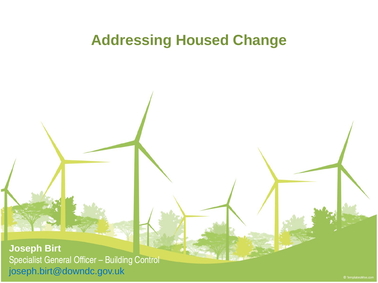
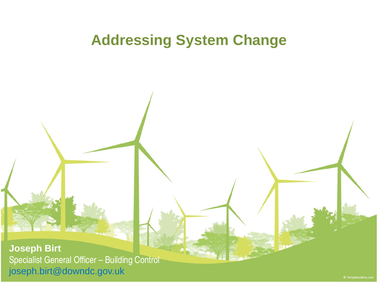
Housed: Housed -> System (202, 40)
